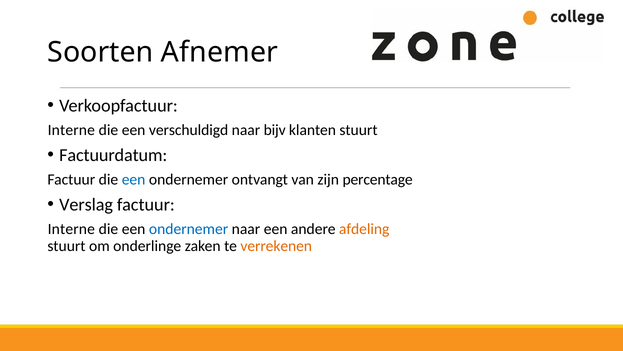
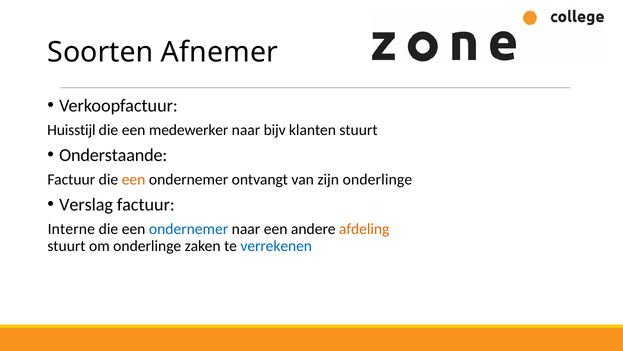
Interne: Interne -> Huisstijl (71, 130)
verschuldigd: verschuldigd -> medewerker (189, 130)
Factuurdatum: Factuurdatum -> Onderstaande (113, 155)
een colour: blue -> orange (134, 179)
zijn percentage: percentage -> onderlinge (377, 179)
verrekenen colour: orange -> blue (276, 246)
